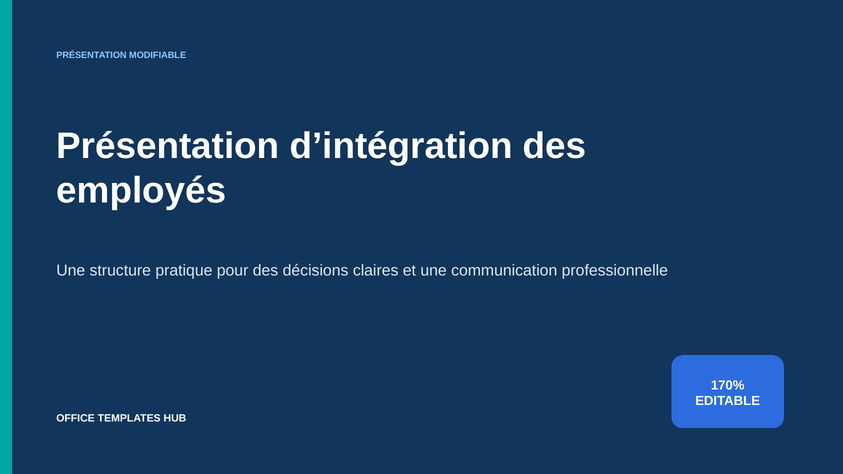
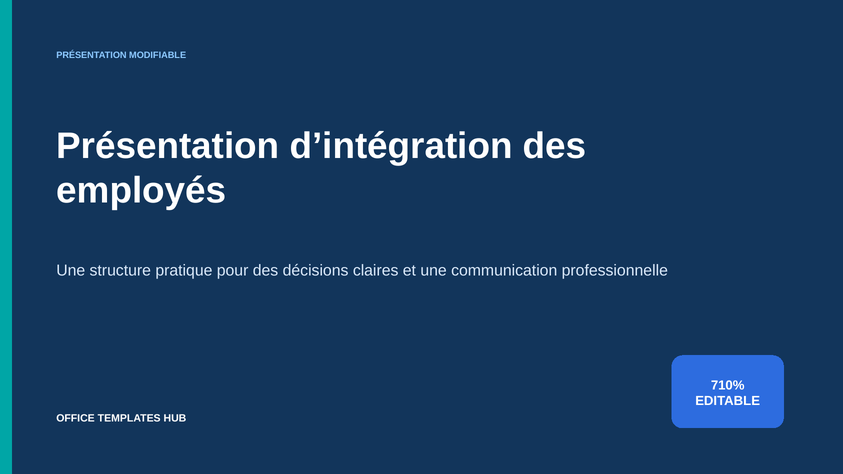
170%: 170% -> 710% (728, 385)
